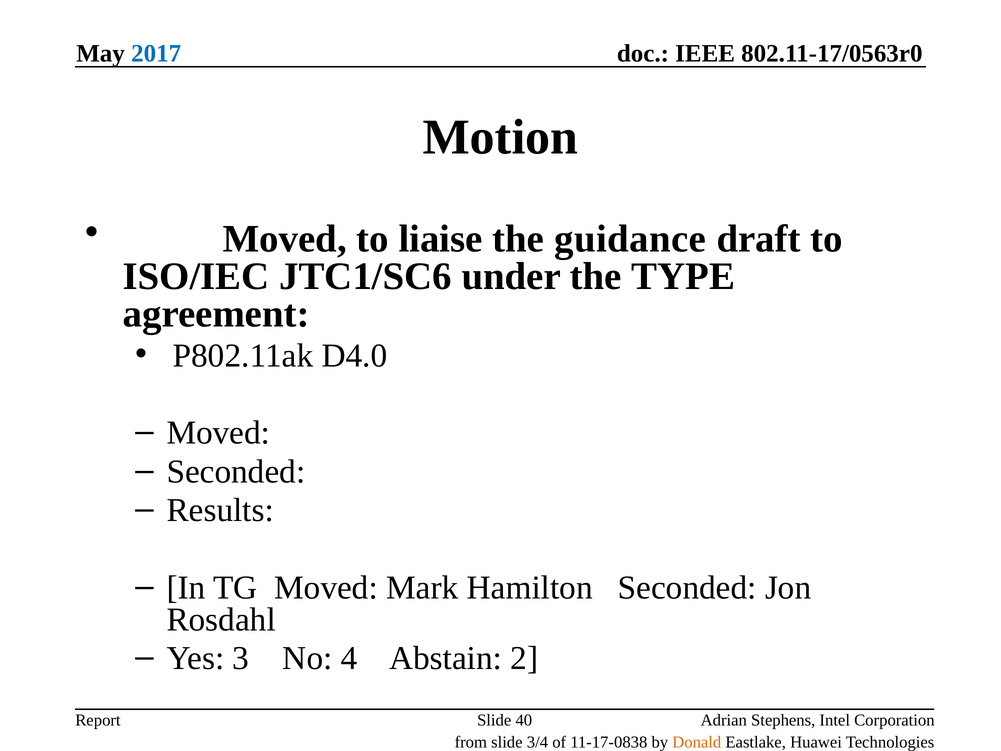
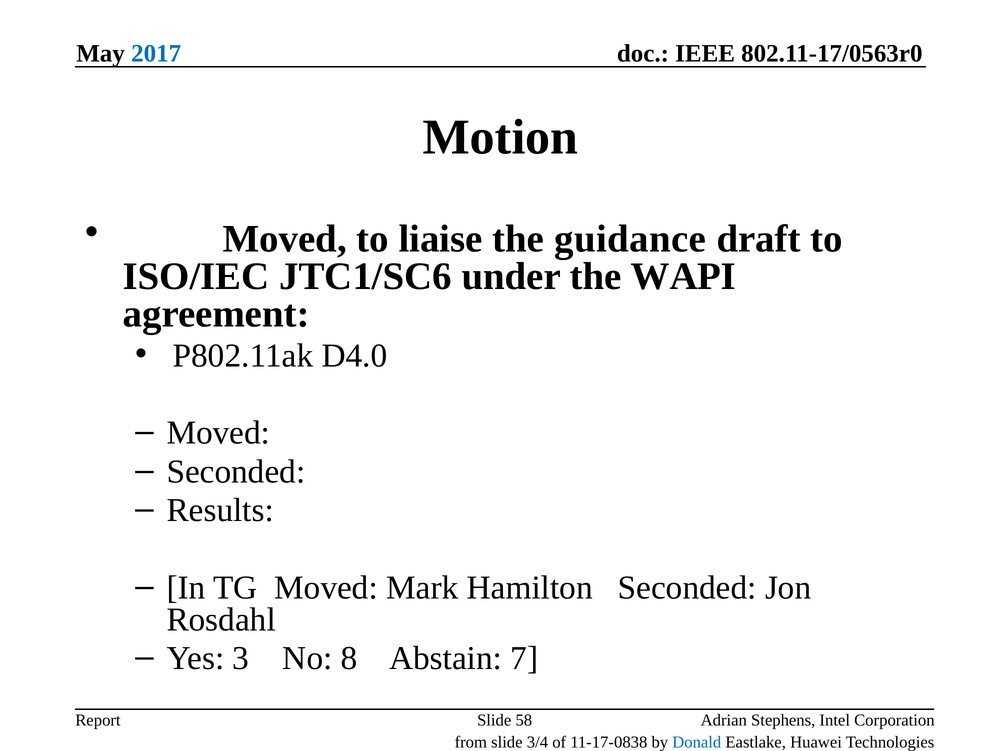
TYPE: TYPE -> WAPI (683, 276)
4: 4 -> 8 (349, 658)
2: 2 -> 7 (524, 658)
40: 40 -> 58 (524, 720)
Donald colour: orange -> blue (697, 742)
